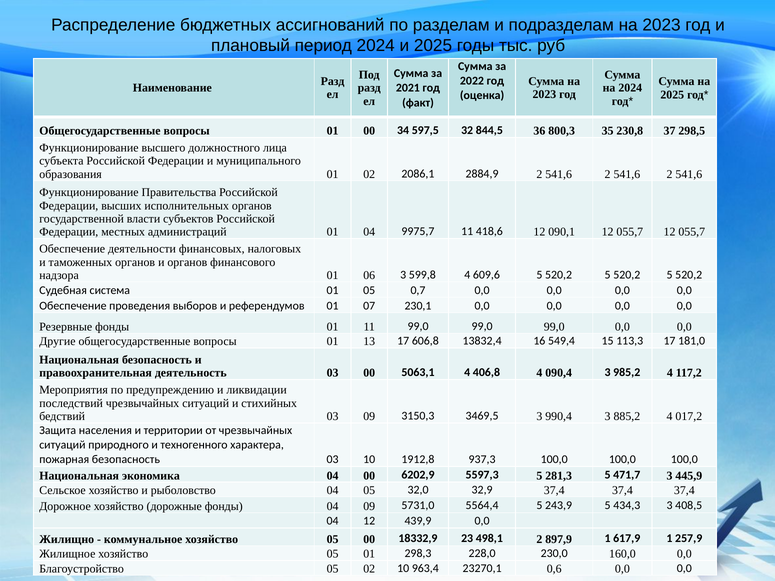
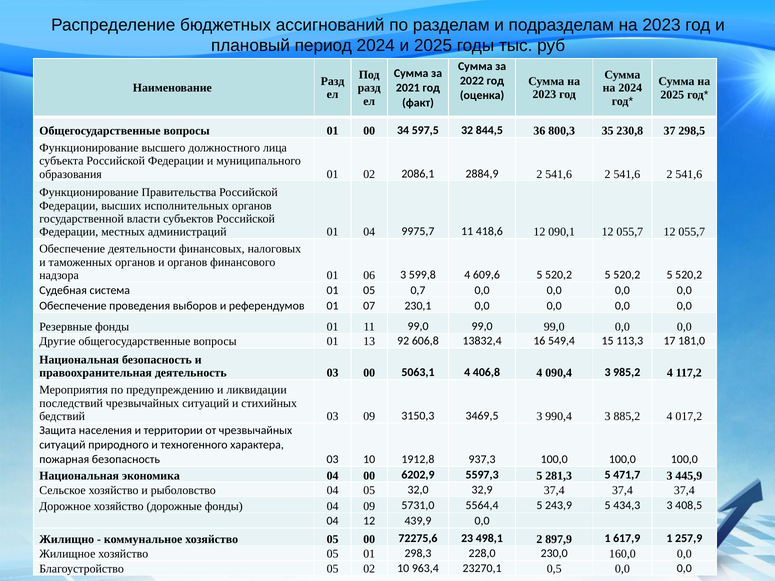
13 17: 17 -> 92 (403, 341)
18332,9: 18332,9 -> 72275,6 (418, 539)
0,6: 0,6 -> 0,5 (554, 569)
